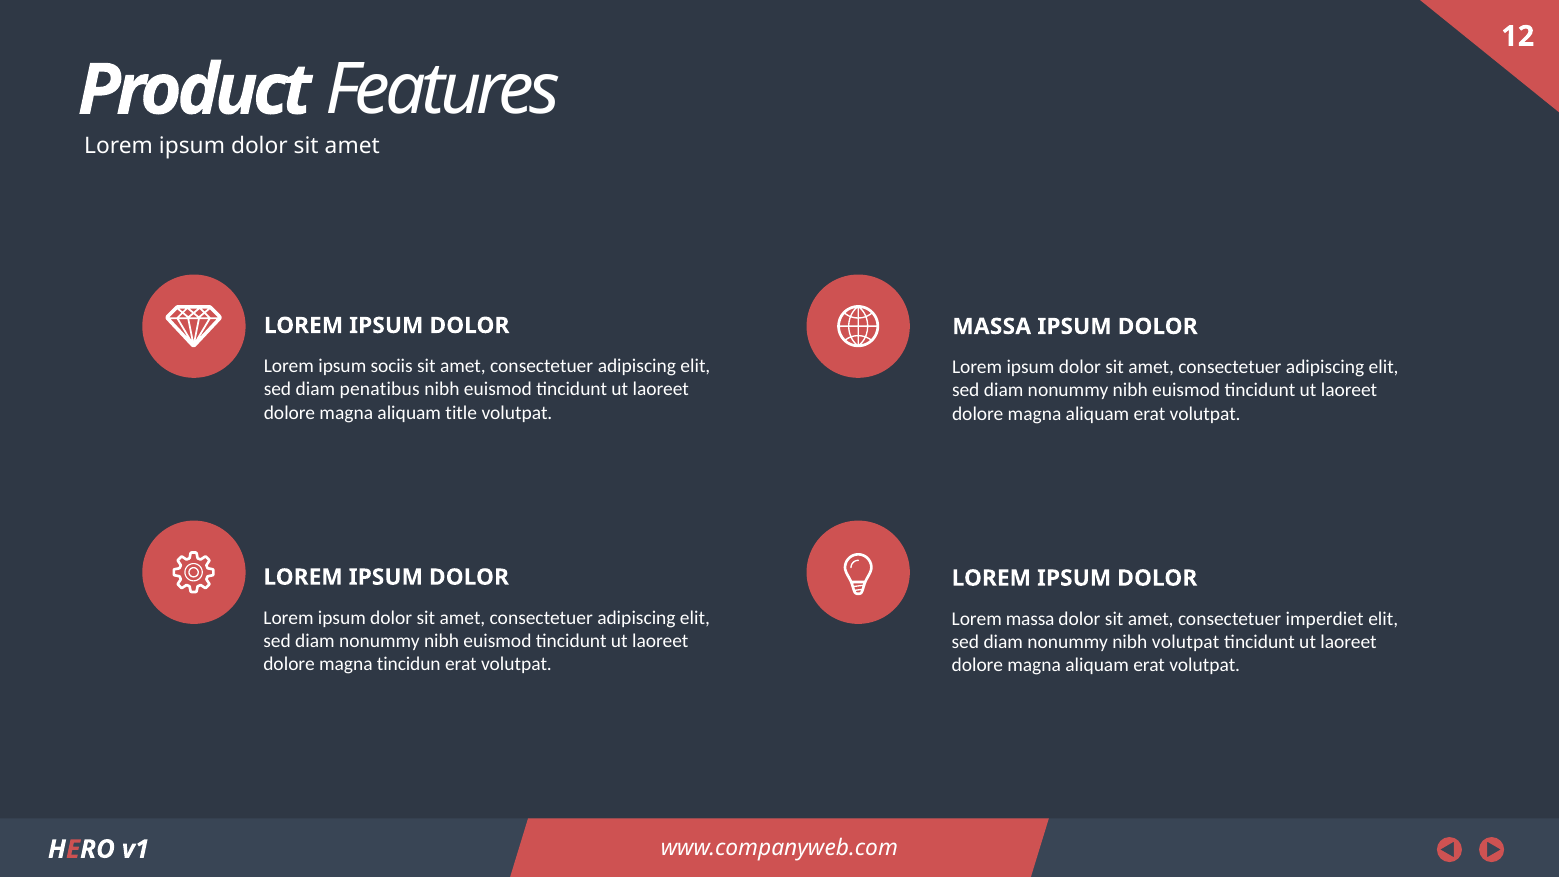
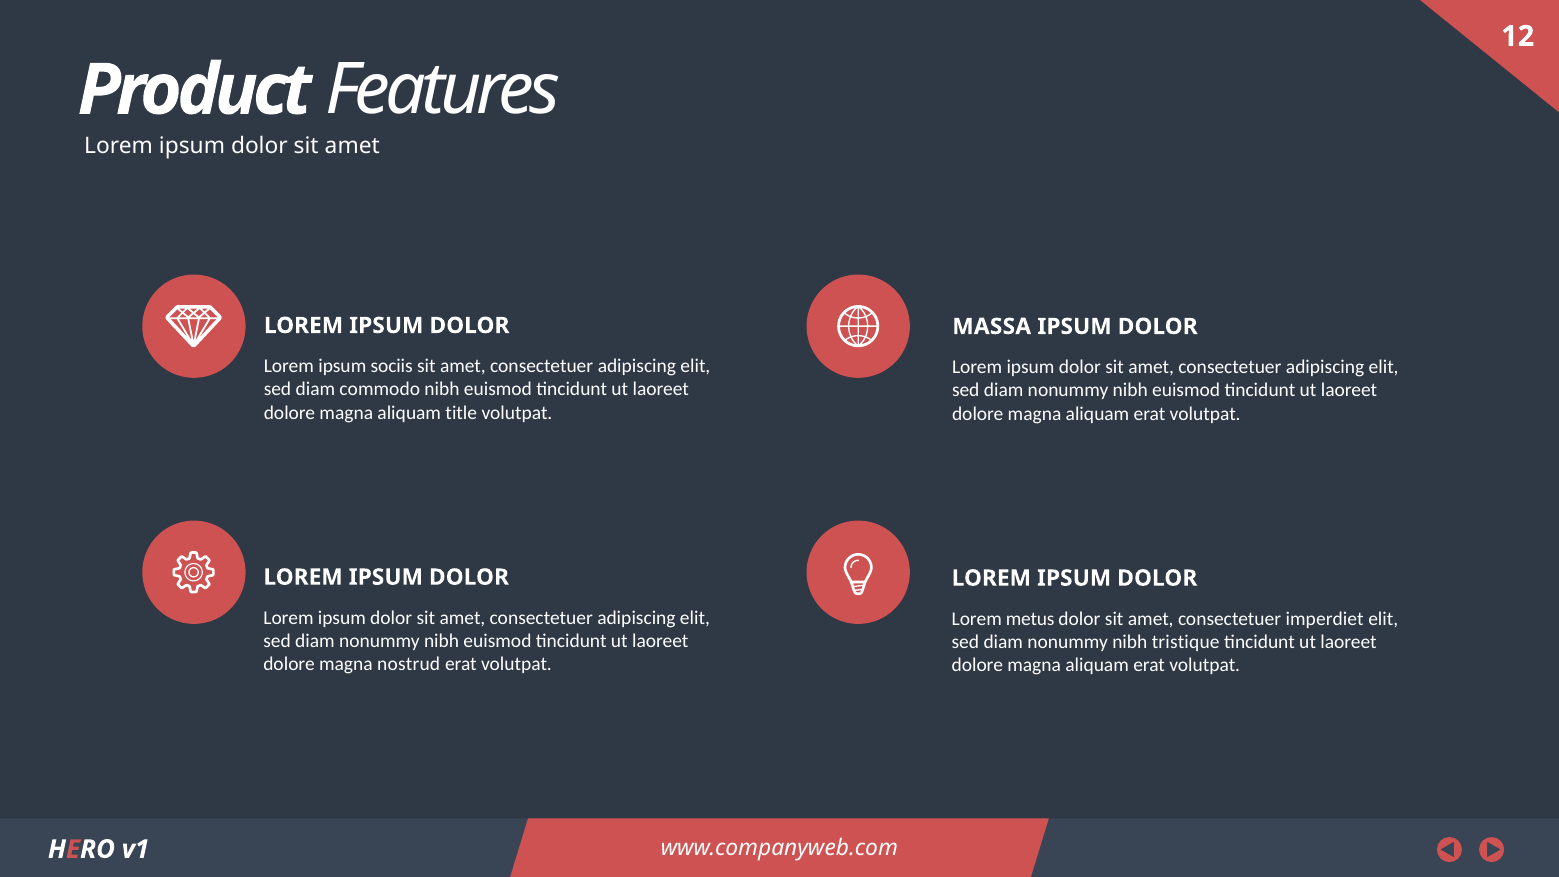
penatibus: penatibus -> commodo (380, 389)
Lorem massa: massa -> metus (1030, 619)
nibh volutpat: volutpat -> tristique (1186, 642)
tincidun: tincidun -> nostrud (409, 664)
